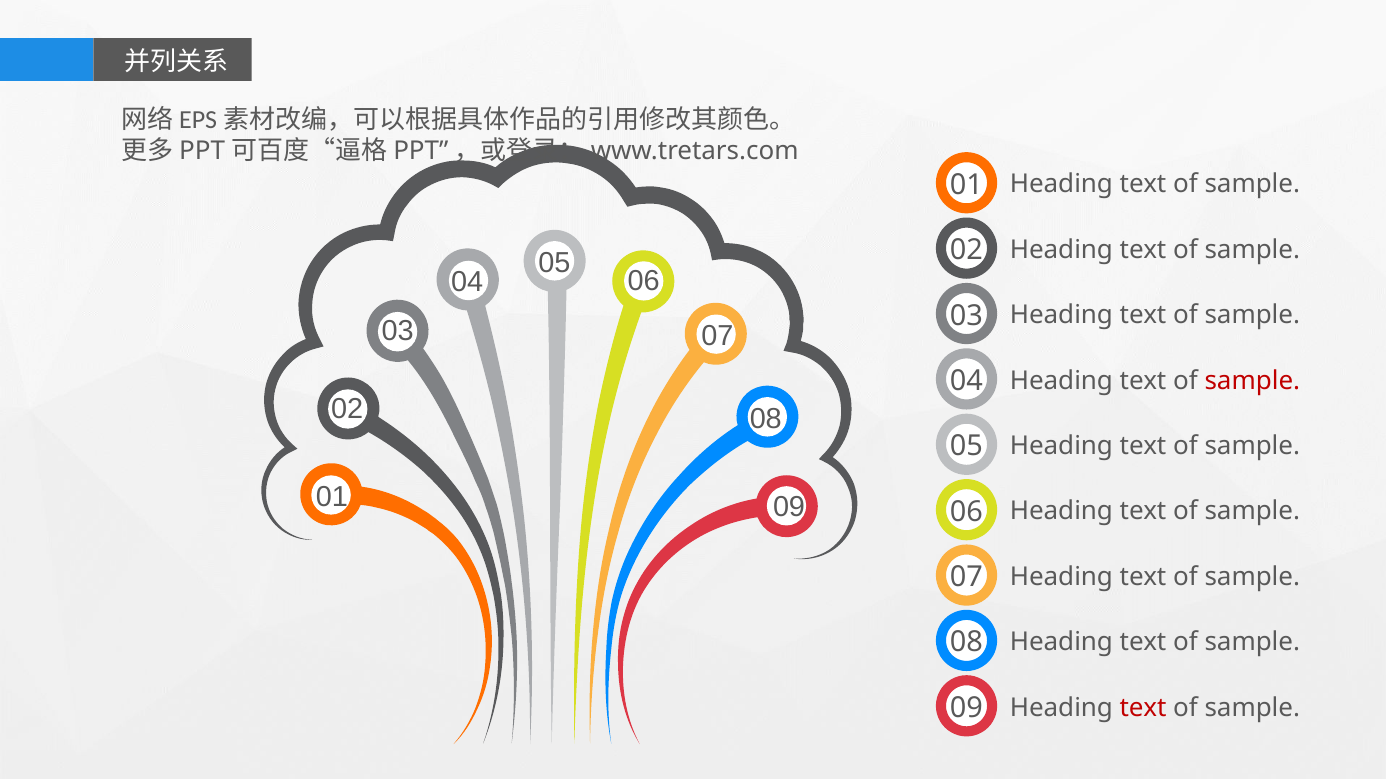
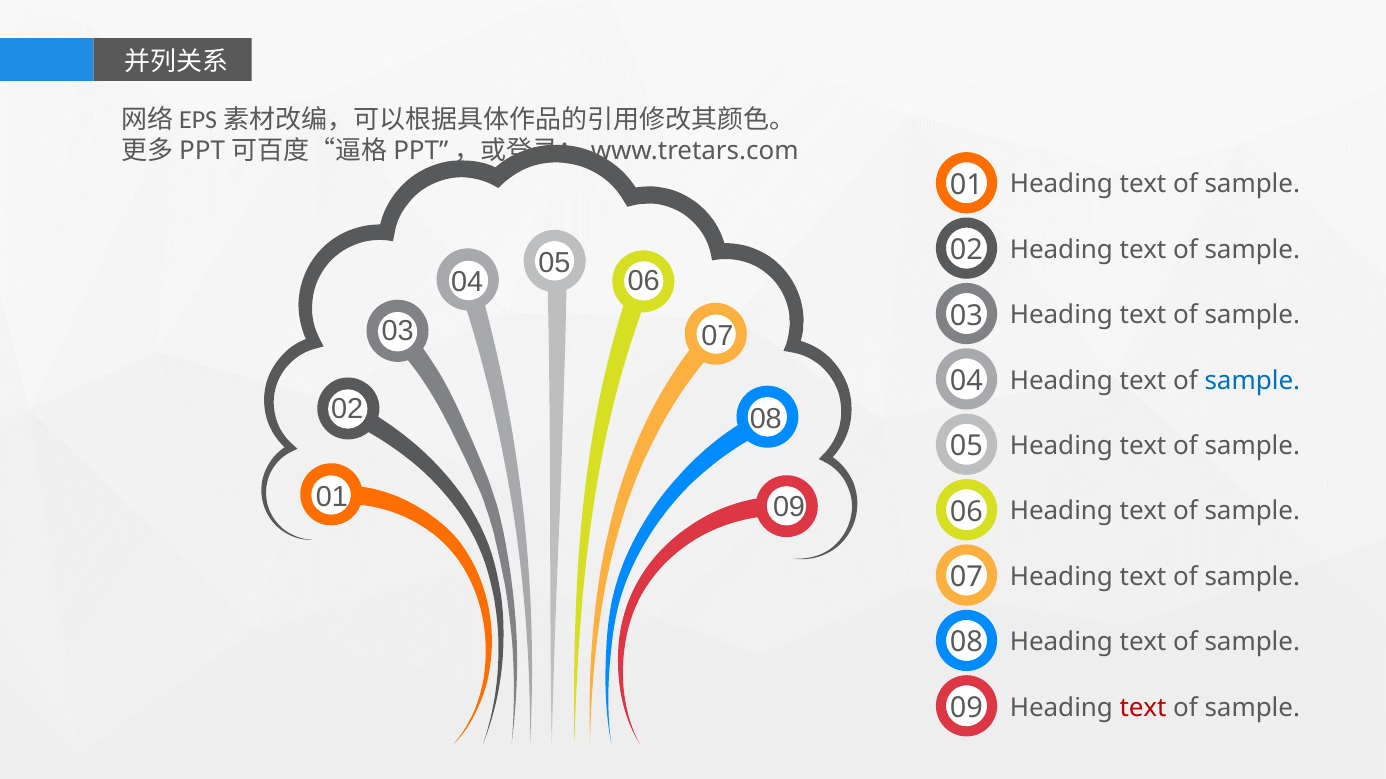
sample colour: red -> blue (1252, 381)
